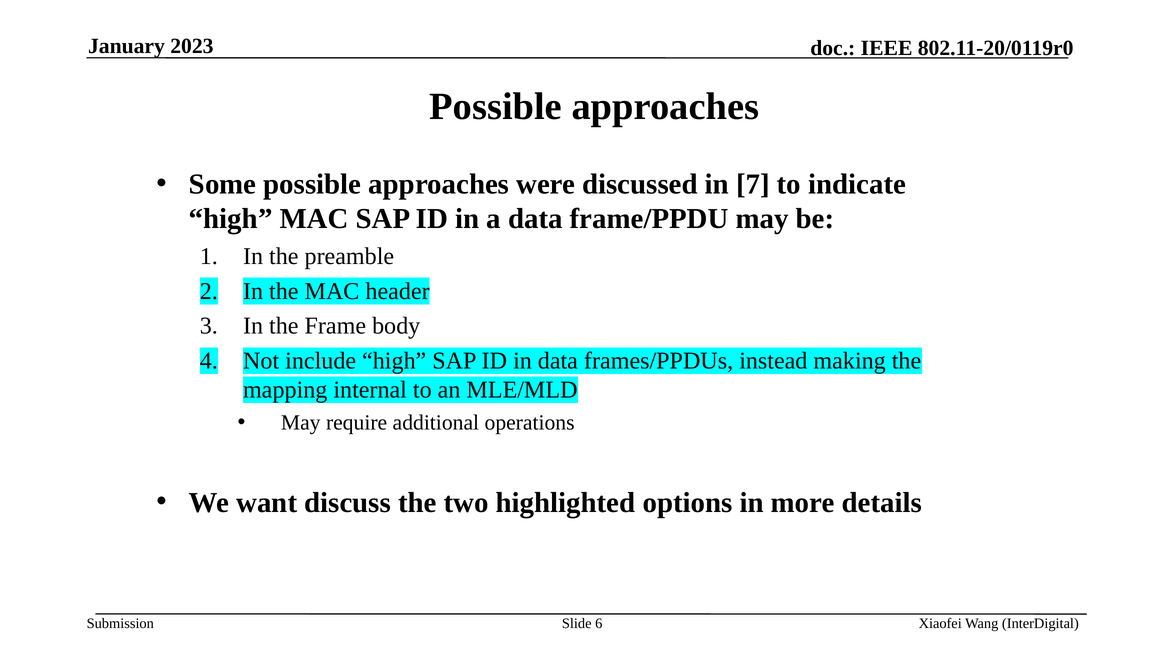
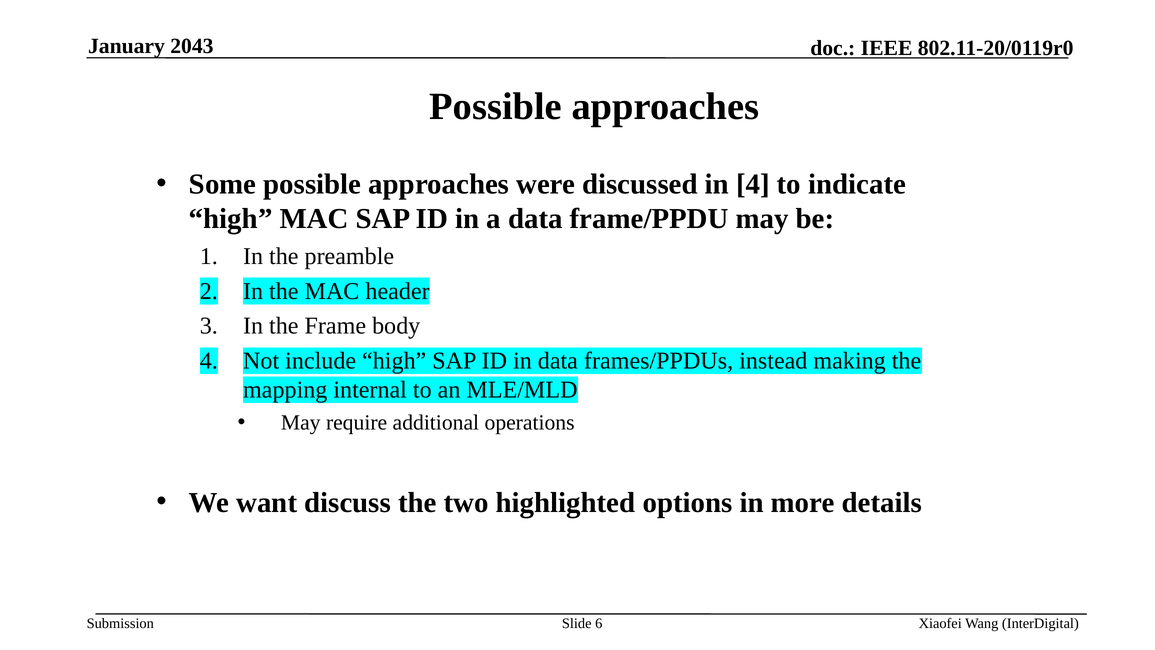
2023: 2023 -> 2043 (192, 46)
in 7: 7 -> 4 (753, 184)
